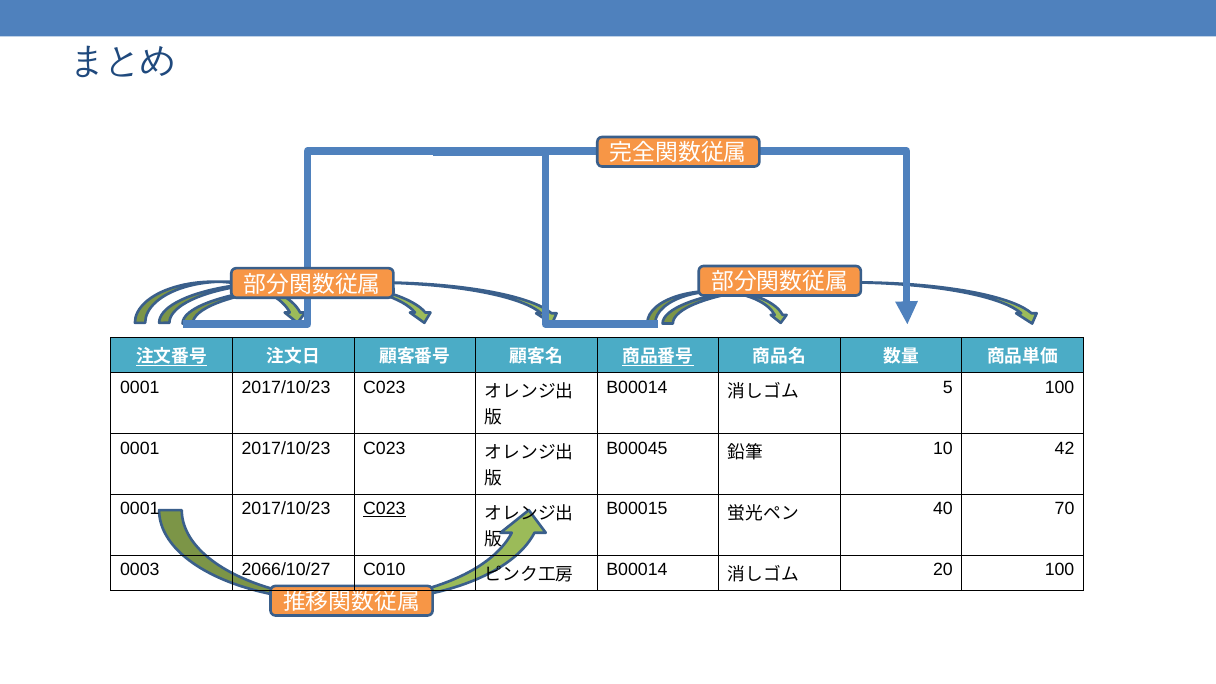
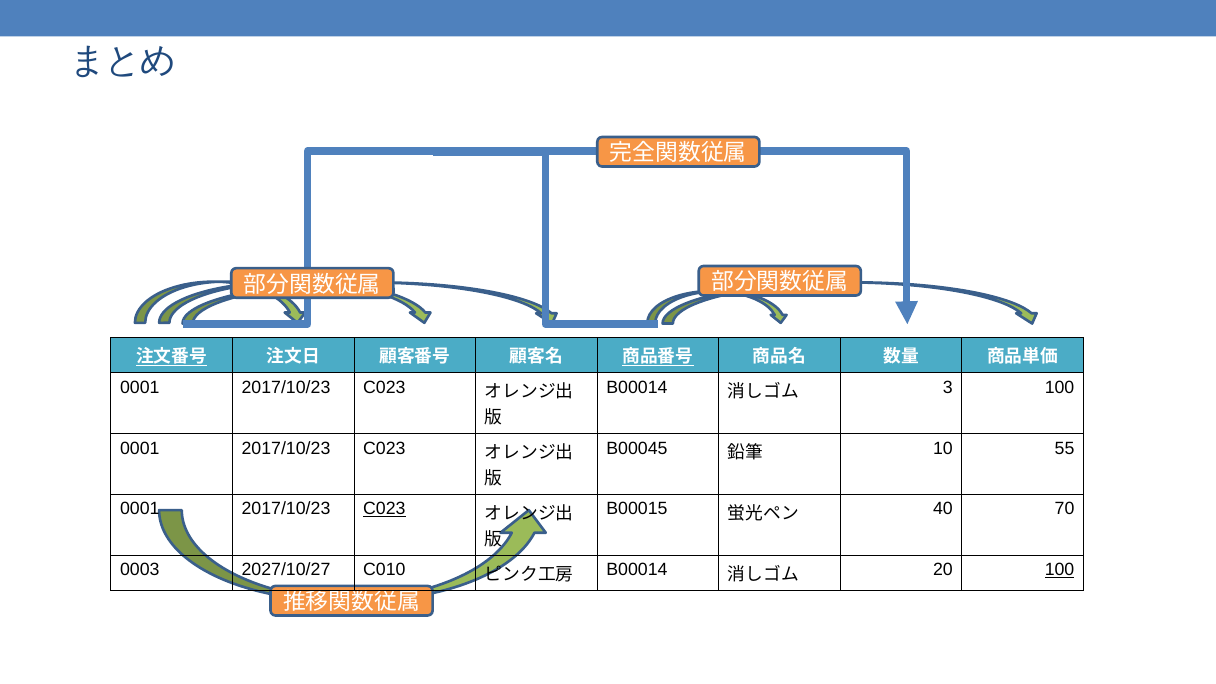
5: 5 -> 3 (948, 387)
42: 42 -> 55 (1065, 448)
2066/10/27: 2066/10/27 -> 2027/10/27 (286, 570)
100 underline: none -> present (1060, 570)
